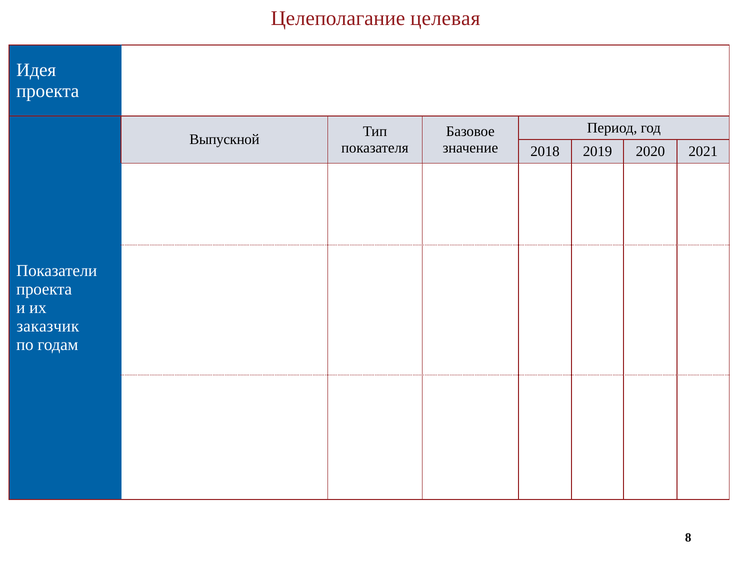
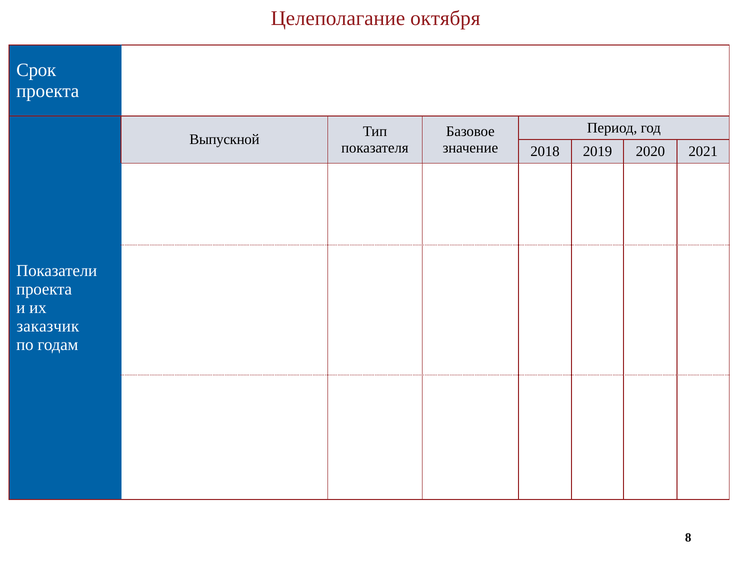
целевая: целевая -> октября (445, 18)
Идея: Идея -> Срок (36, 70)
